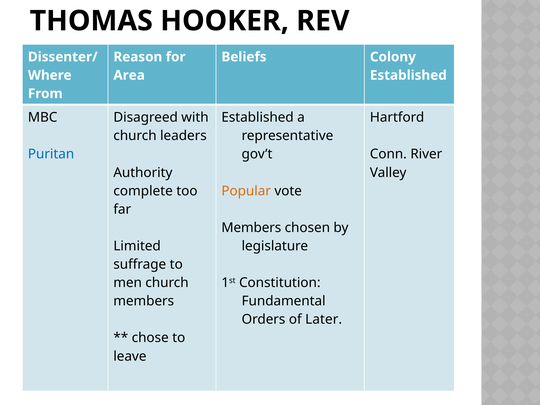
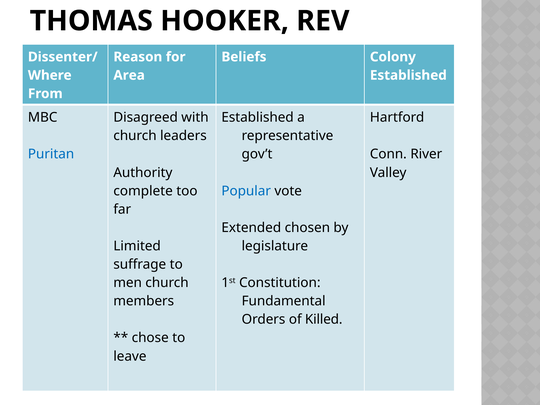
Popular colour: orange -> blue (246, 191)
Members: Members -> Extended (251, 228)
Later: Later -> Killed (324, 320)
